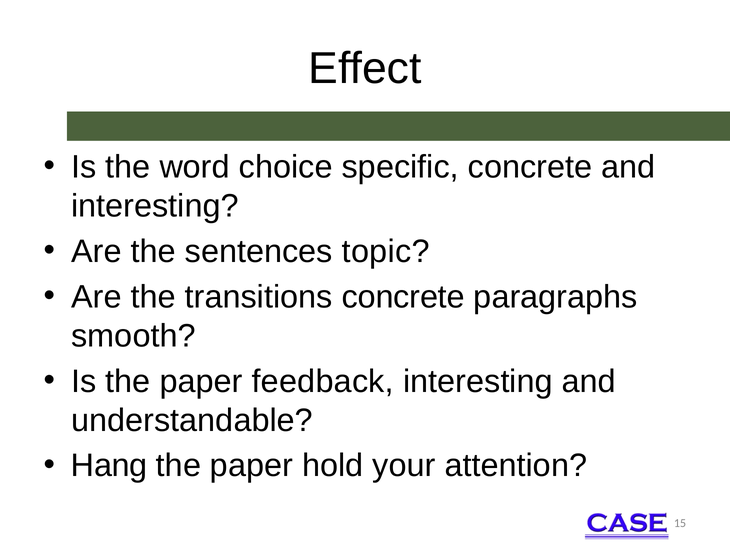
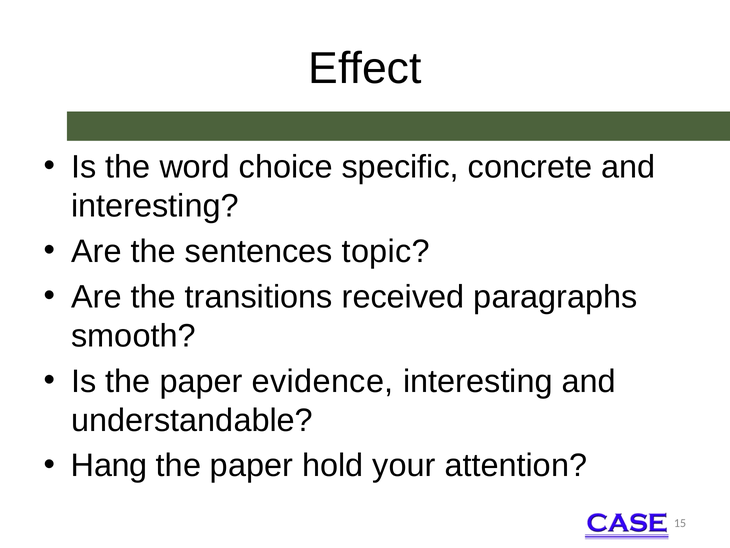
transitions concrete: concrete -> received (403, 297)
feedback: feedback -> evidence (323, 381)
